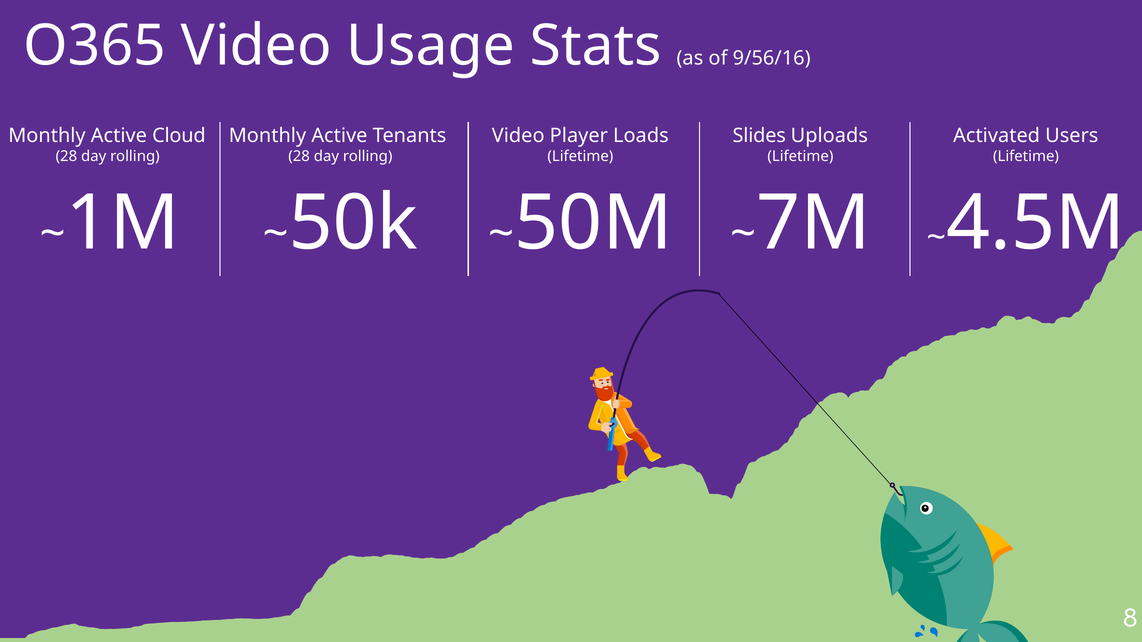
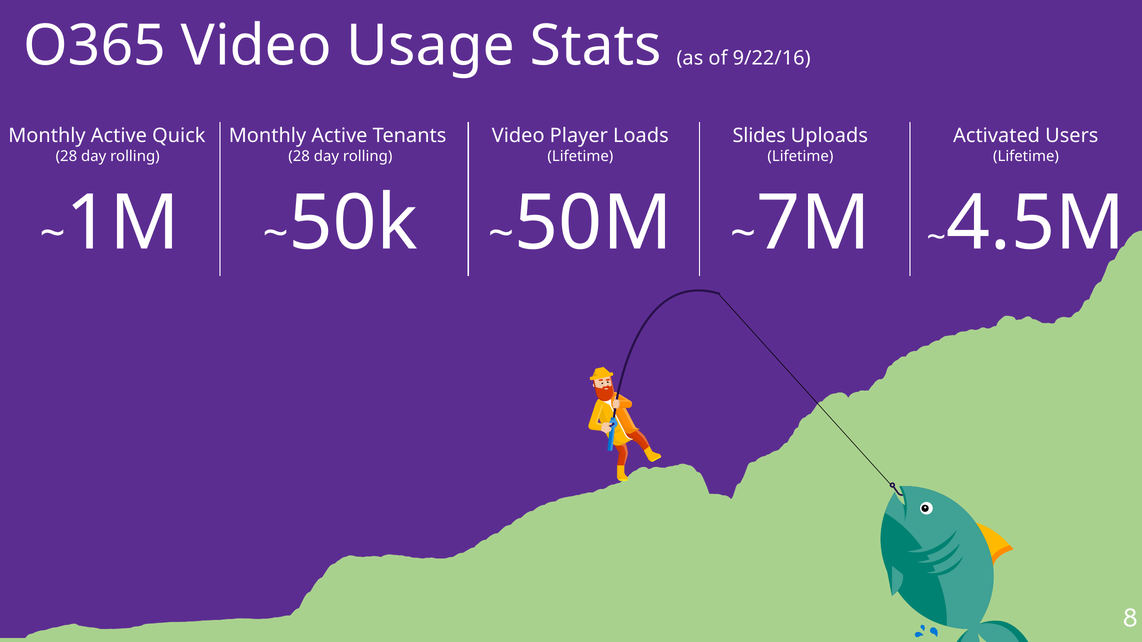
9/56/16: 9/56/16 -> 9/22/16 (772, 58)
Cloud: Cloud -> Quick (179, 136)
